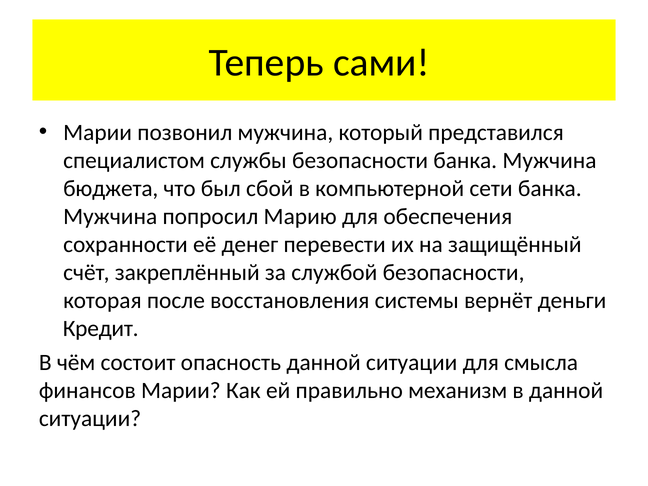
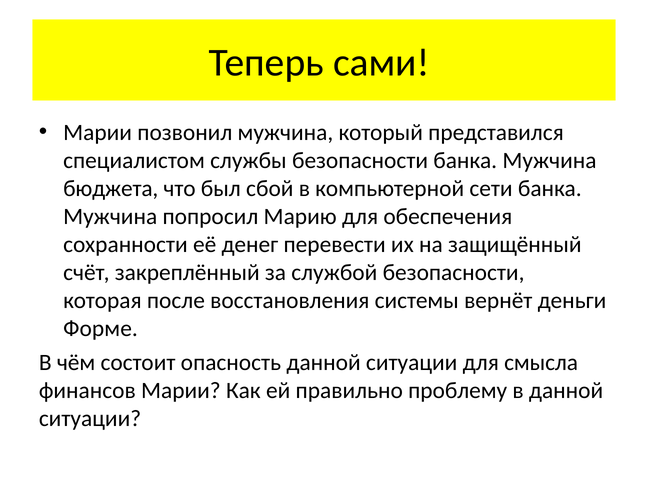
Кредит: Кредит -> Форме (101, 329)
механизм: механизм -> проблему (458, 391)
